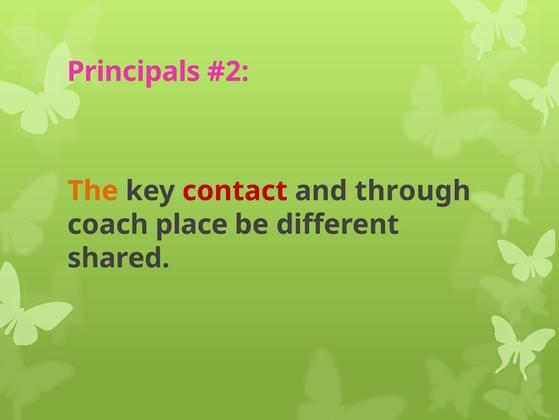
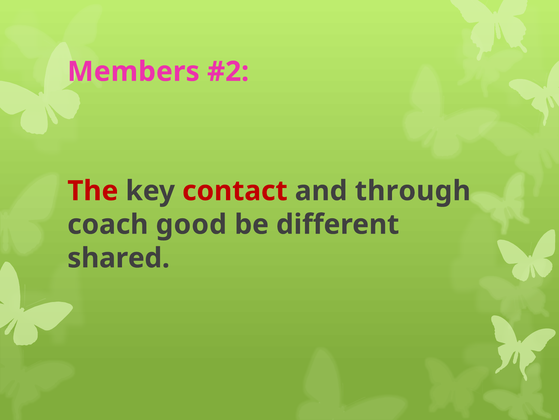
Principals: Principals -> Members (133, 72)
The colour: orange -> red (93, 191)
place: place -> good (191, 224)
